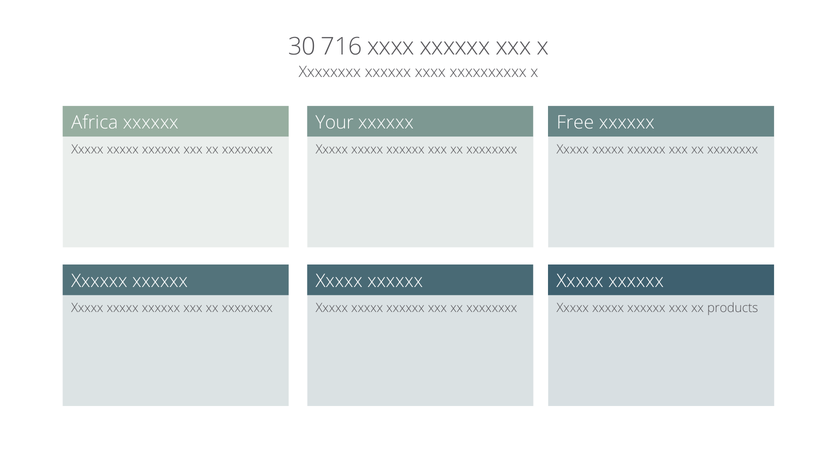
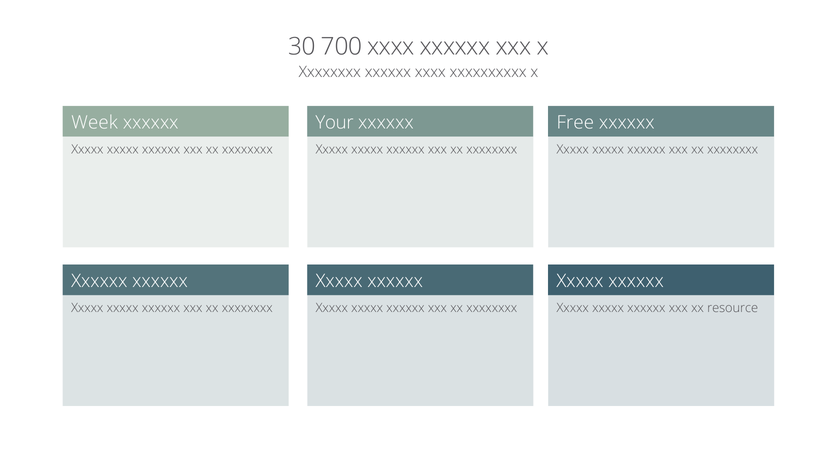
716: 716 -> 700 (342, 47)
Africa: Africa -> Week (95, 123)
products: products -> resource (733, 308)
